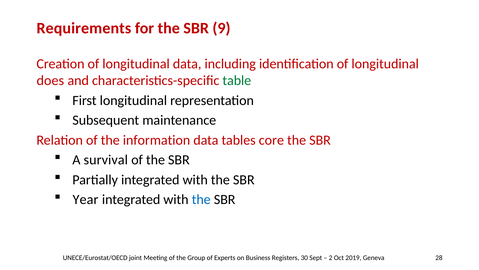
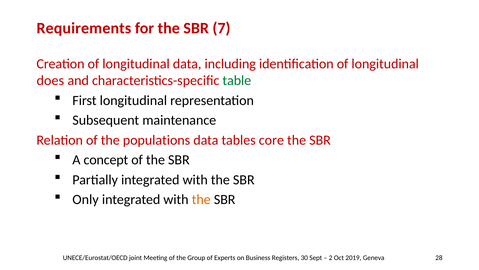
9: 9 -> 7 (222, 28)
information: information -> populations (157, 140)
survival: survival -> concept (106, 160)
Year: Year -> Only (86, 199)
the colour: blue -> orange (201, 199)
